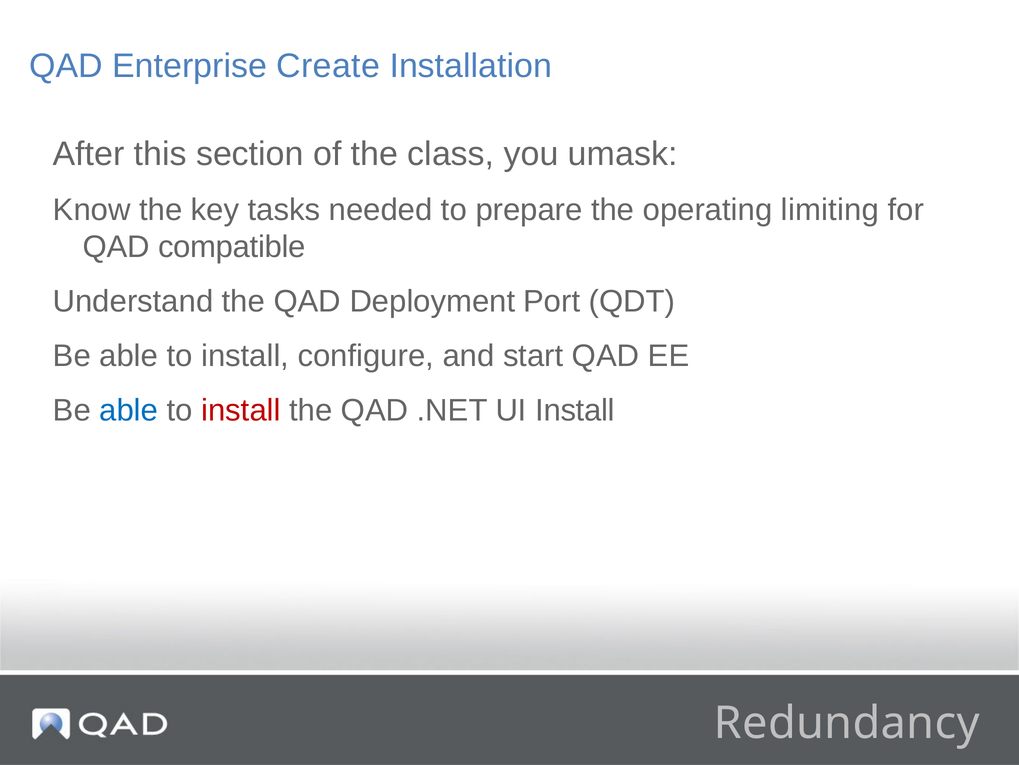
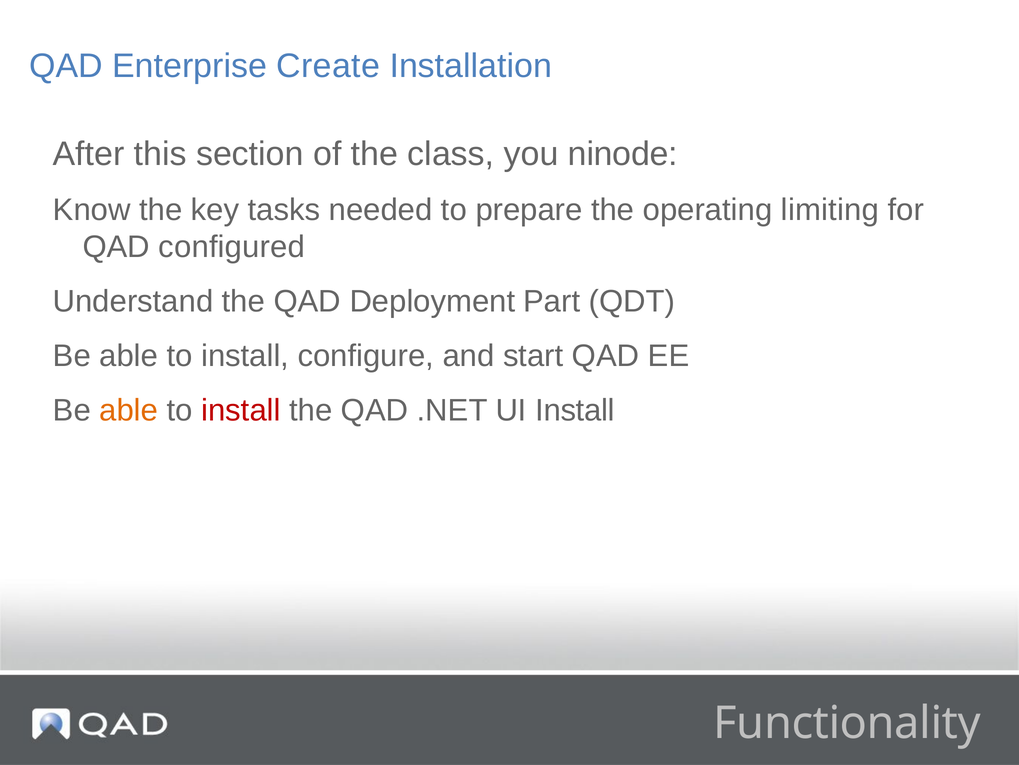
umask: umask -> ninode (623, 154)
compatible: compatible -> configured (232, 247)
Port: Port -> Part (552, 301)
able colour: blue -> orange (129, 410)
Redundancy: Redundancy -> Functionality (847, 723)
